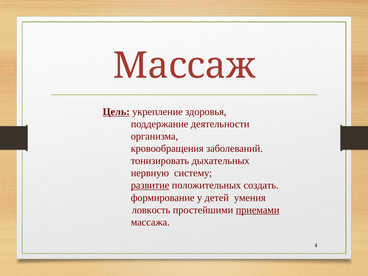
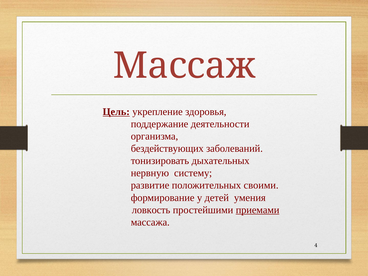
кровообращения: кровообращения -> бездействующих (167, 149)
развитие underline: present -> none (150, 185)
создать: создать -> своими (261, 185)
